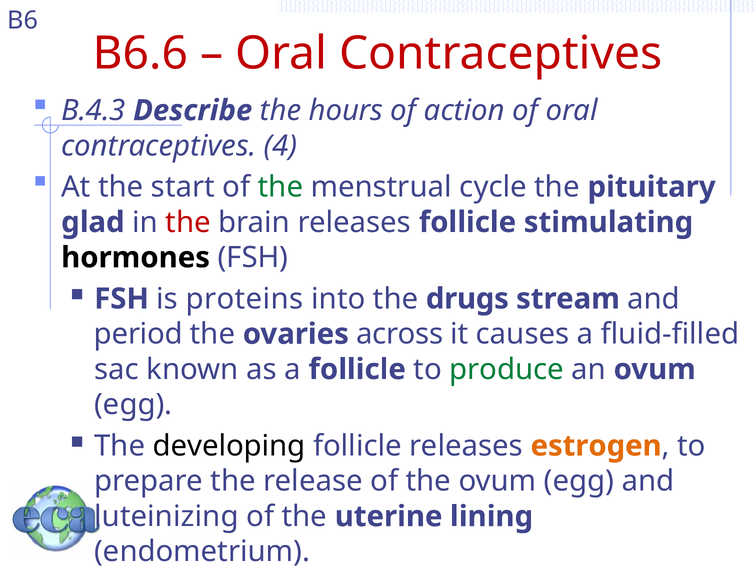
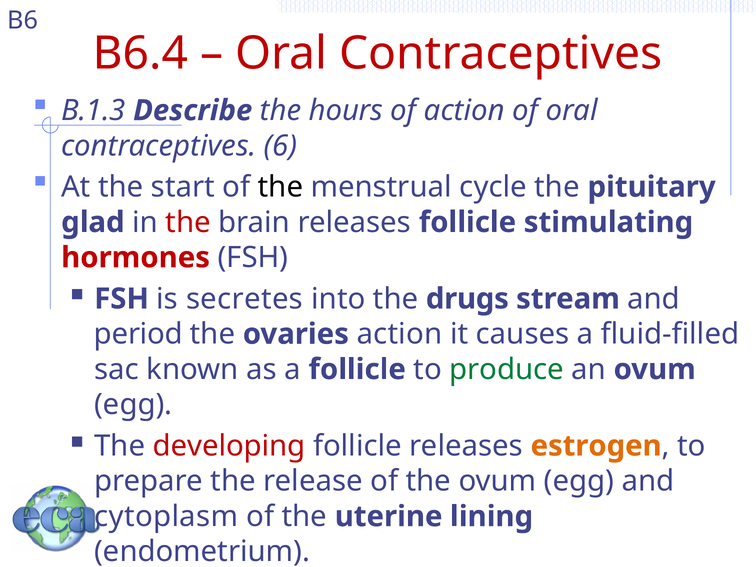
B6.6: B6.6 -> B6.4 (140, 54)
B.4.3: B.4.3 -> B.1.3 (93, 111)
4: 4 -> 6 (280, 146)
the colour: green -> black (280, 187)
hormones colour: black -> red (136, 258)
proteins: proteins -> secretes (245, 299)
ovaries across: across -> action (399, 334)
developing colour: black -> red (229, 446)
luteinizing: luteinizing -> cytoplasm (166, 516)
